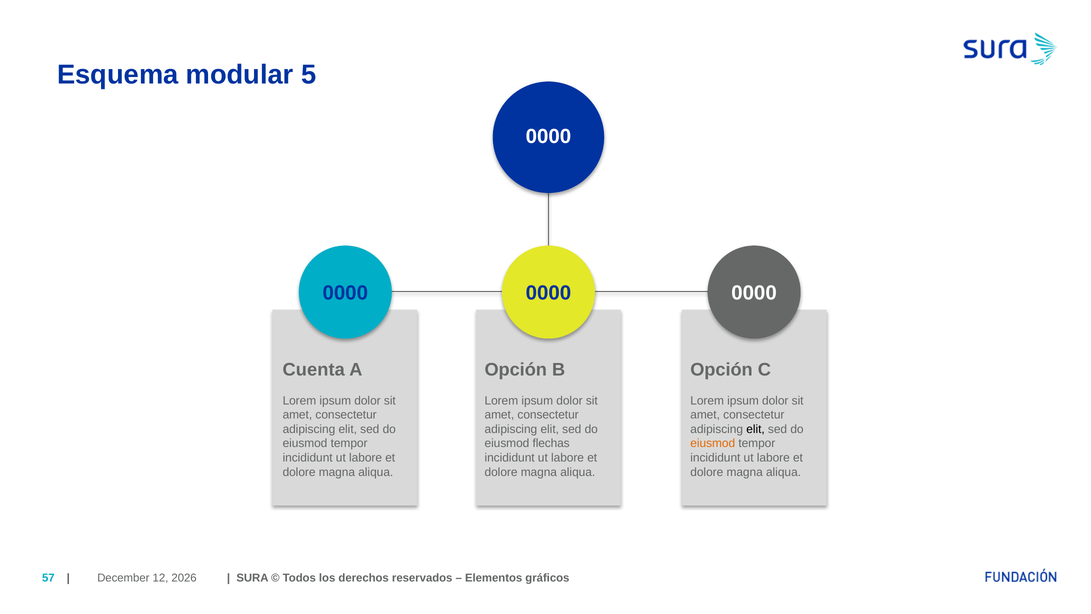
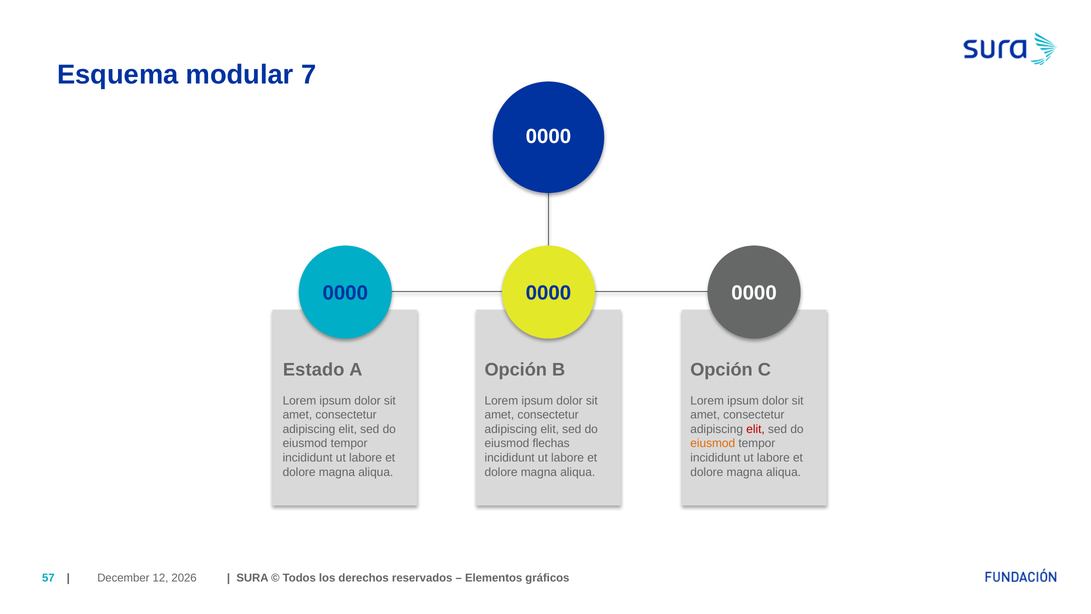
5: 5 -> 7 (309, 75)
Cuenta: Cuenta -> Estado (314, 370)
elit colour: black -> red (756, 429)
